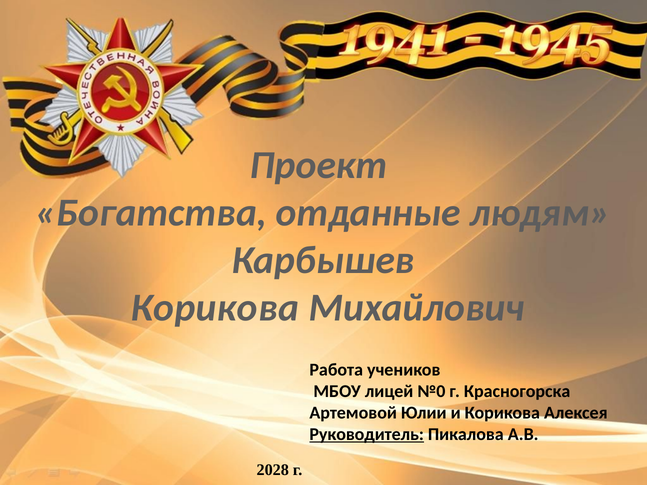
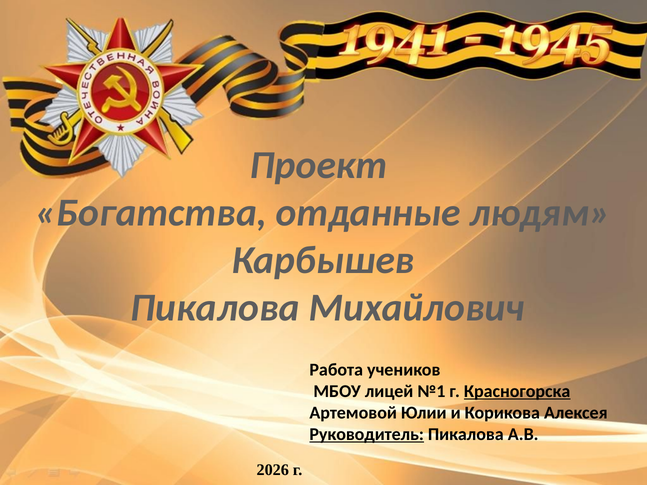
Корикова: Корикова -> Пикалова (215, 308)
№0: №0 -> №1 (431, 391)
Красногорска underline: none -> present (517, 391)
2028: 2028 -> 2026 (273, 470)
